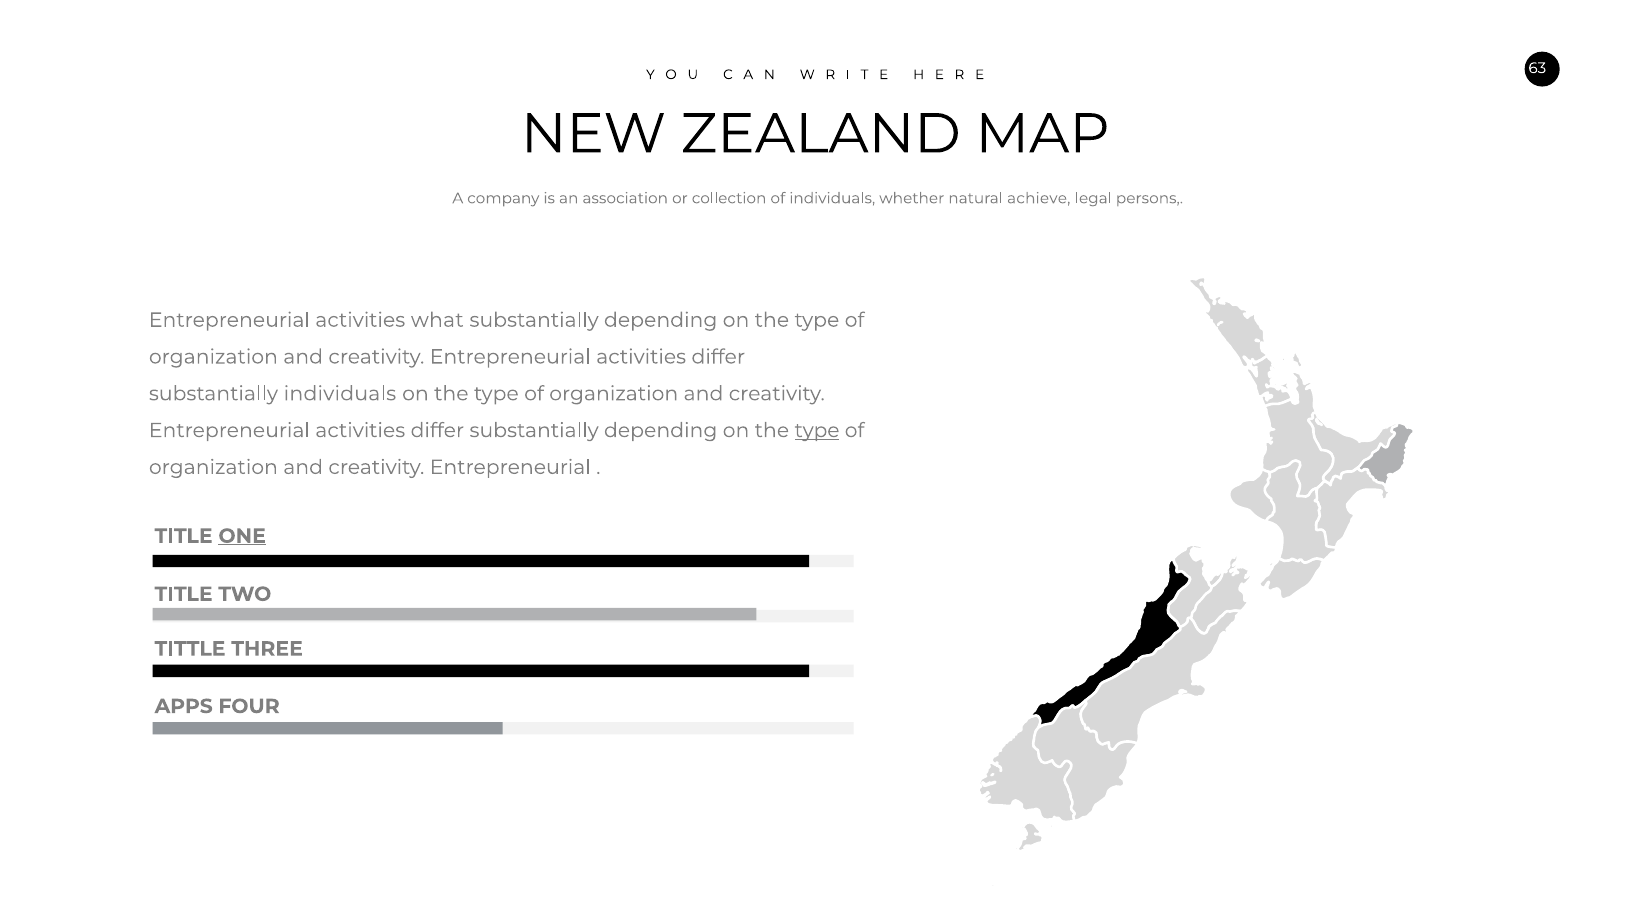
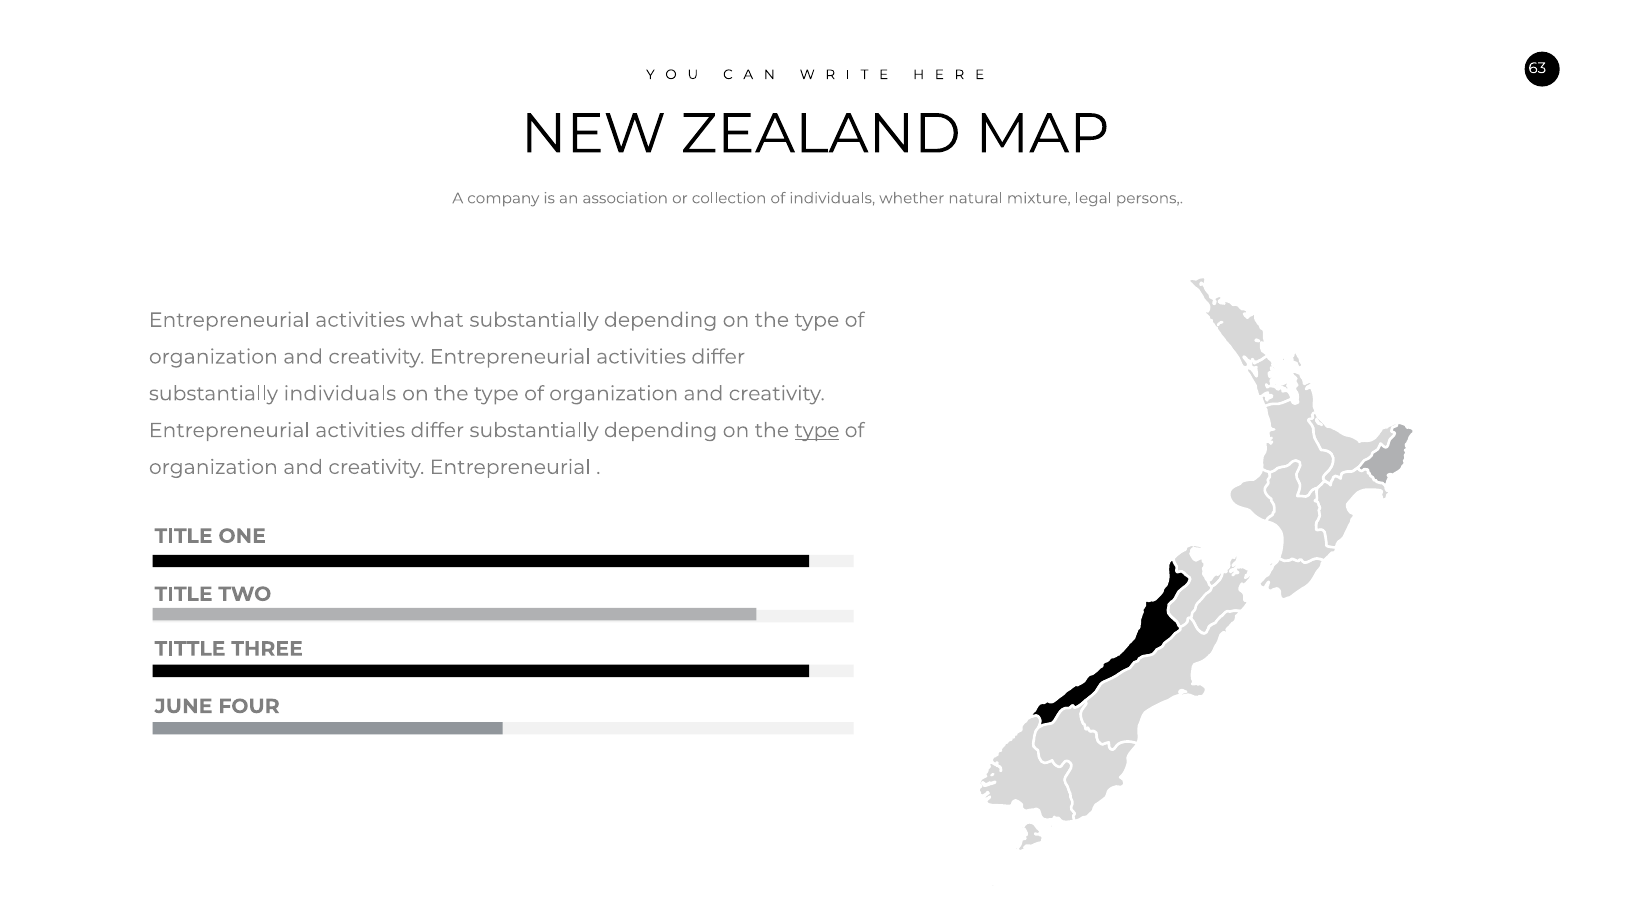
achieve: achieve -> mixture (1039, 198)
ONE underline: present -> none (242, 536)
APPS: APPS -> JUNE (184, 706)
